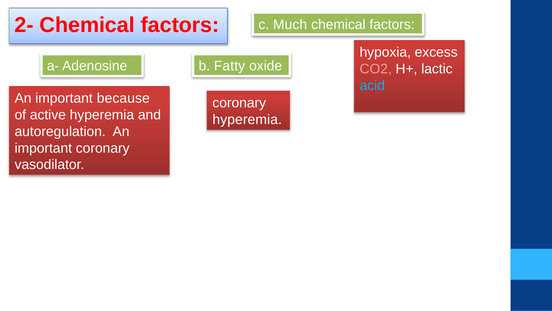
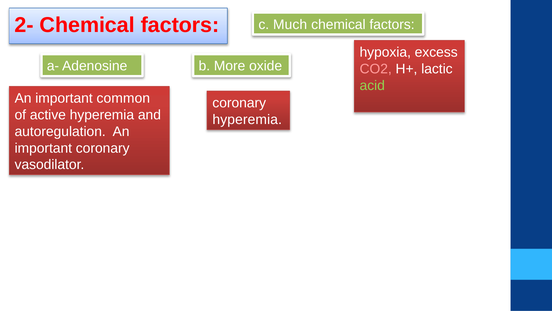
Fatty: Fatty -> More (230, 66)
acid colour: light blue -> light green (372, 85)
because: because -> common (123, 98)
